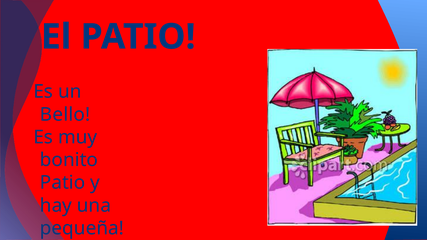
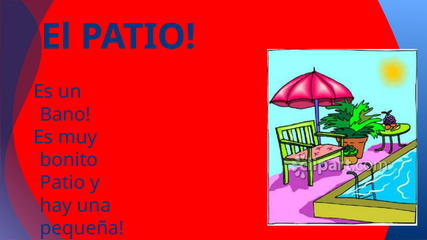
Bello: Bello -> Bano (65, 115)
